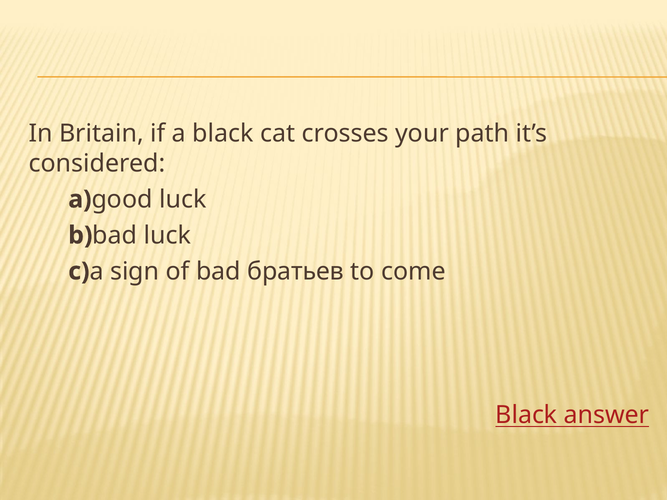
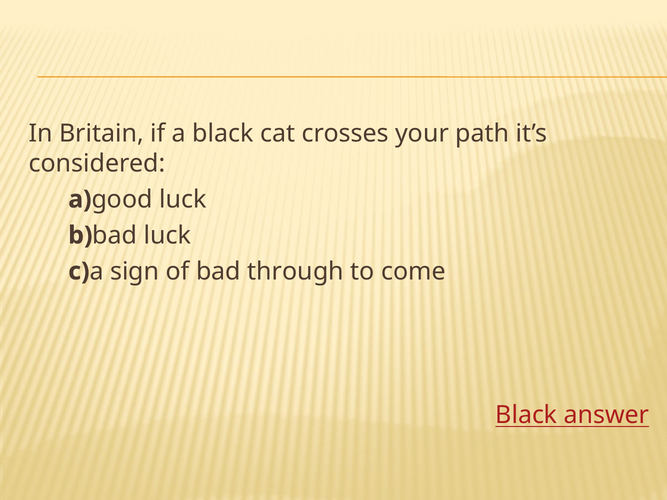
братьев: братьев -> through (296, 271)
